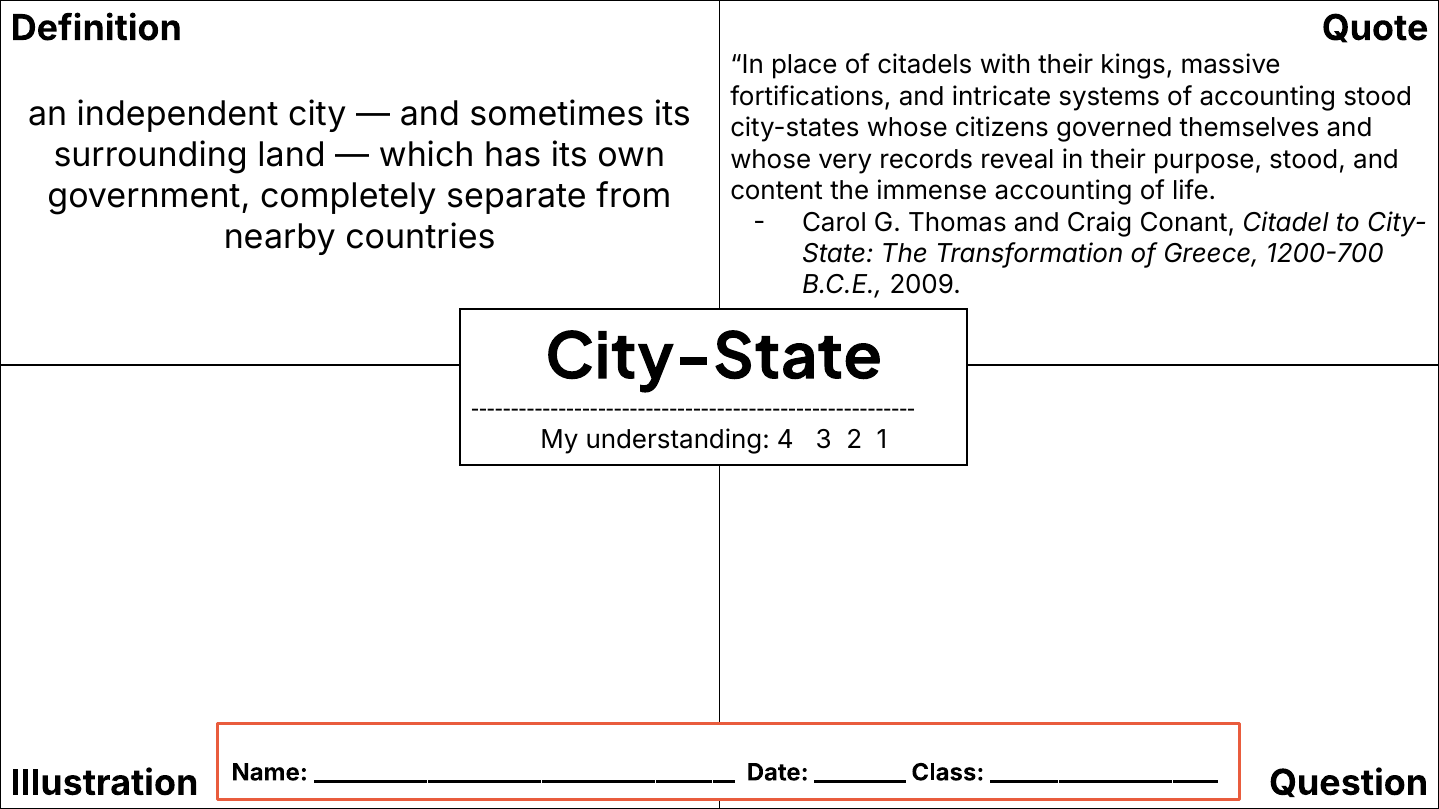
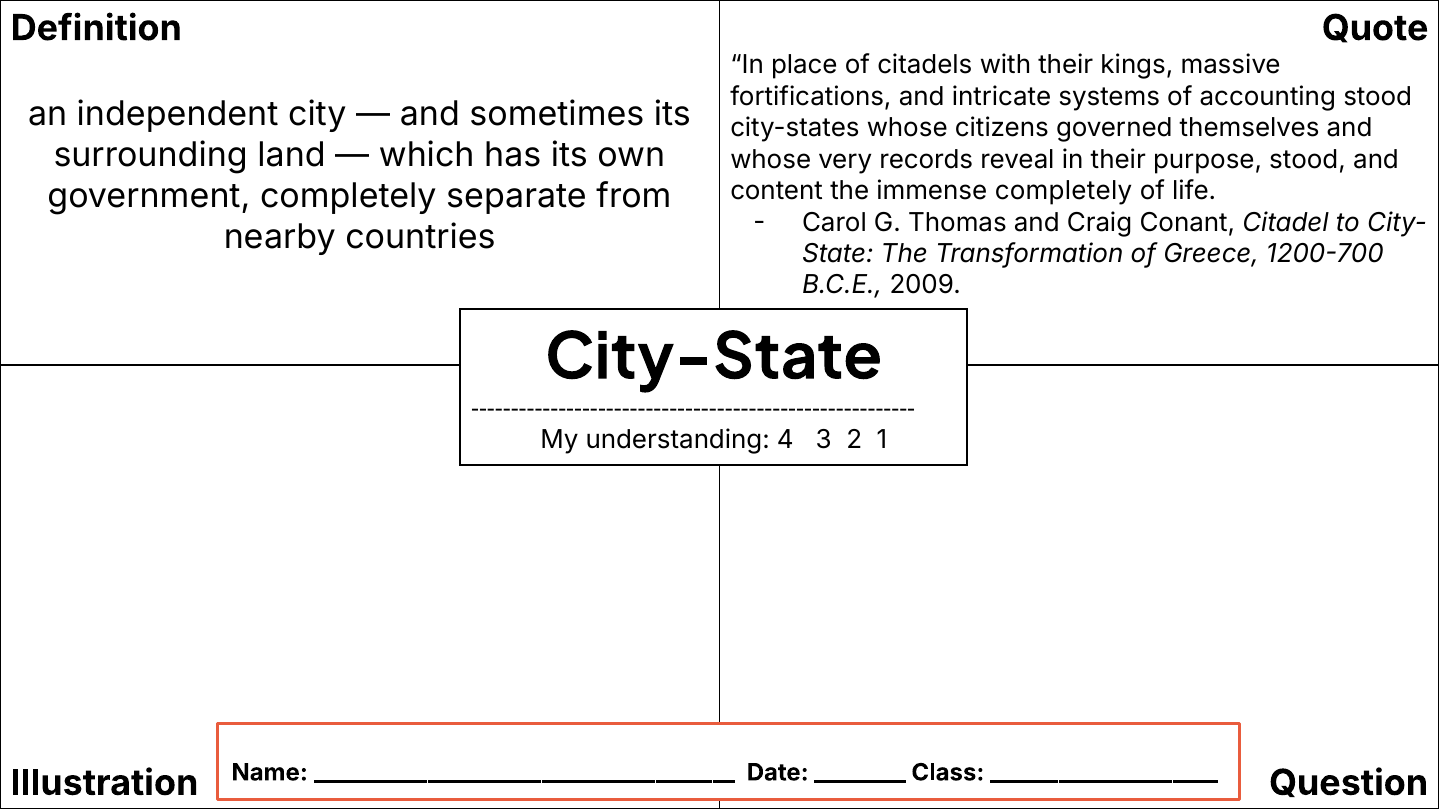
immense accounting: accounting -> completely (1064, 191)
